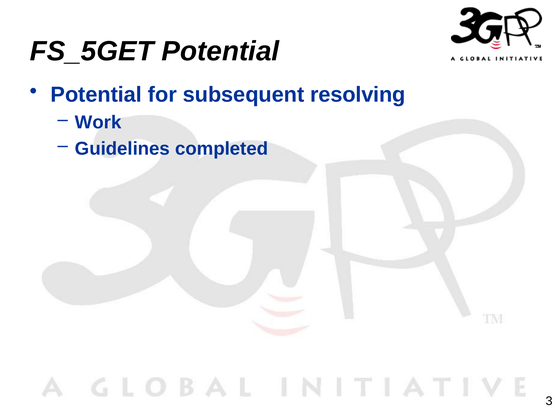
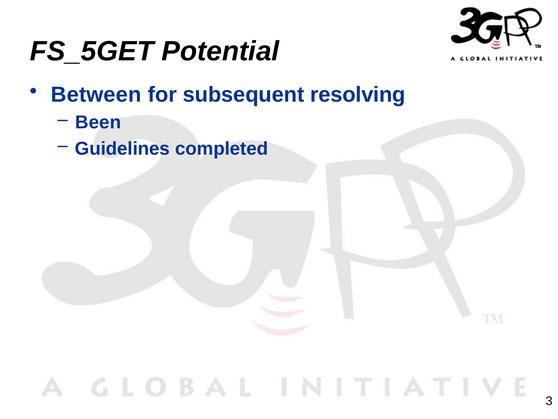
Potential: Potential -> Between (96, 95)
Work: Work -> Been (98, 122)
